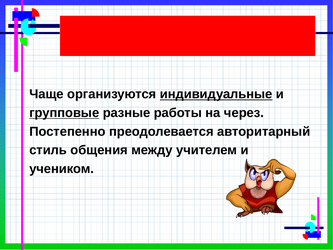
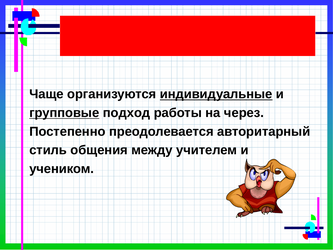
разные: разные -> подход (127, 113)
